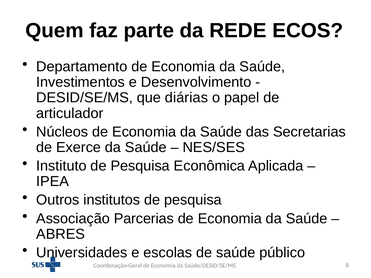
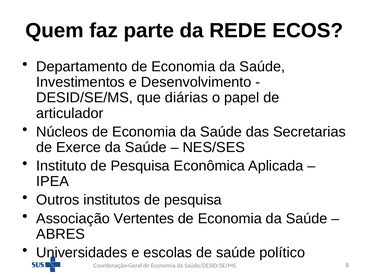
Parcerias: Parcerias -> Vertentes (144, 219)
público: público -> político (282, 253)
